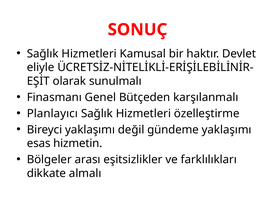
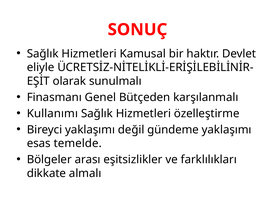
Planlayıcı: Planlayıcı -> Kullanımı (52, 114)
hizmetin: hizmetin -> temelde (78, 144)
